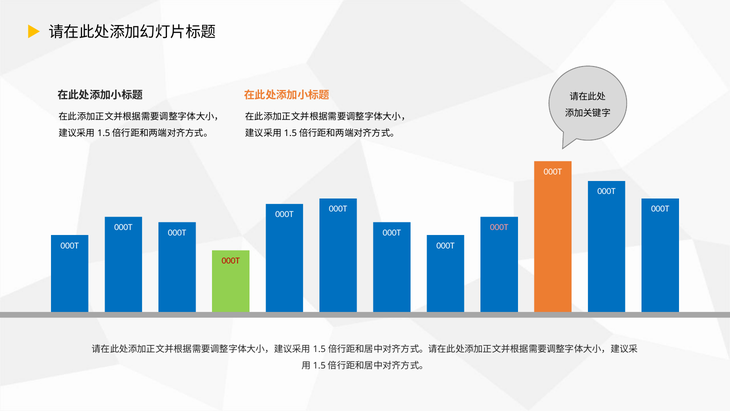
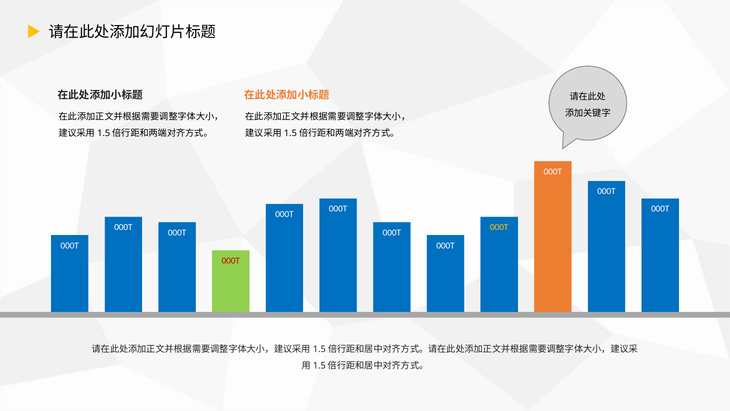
000T colour: pink -> yellow (499, 227)
